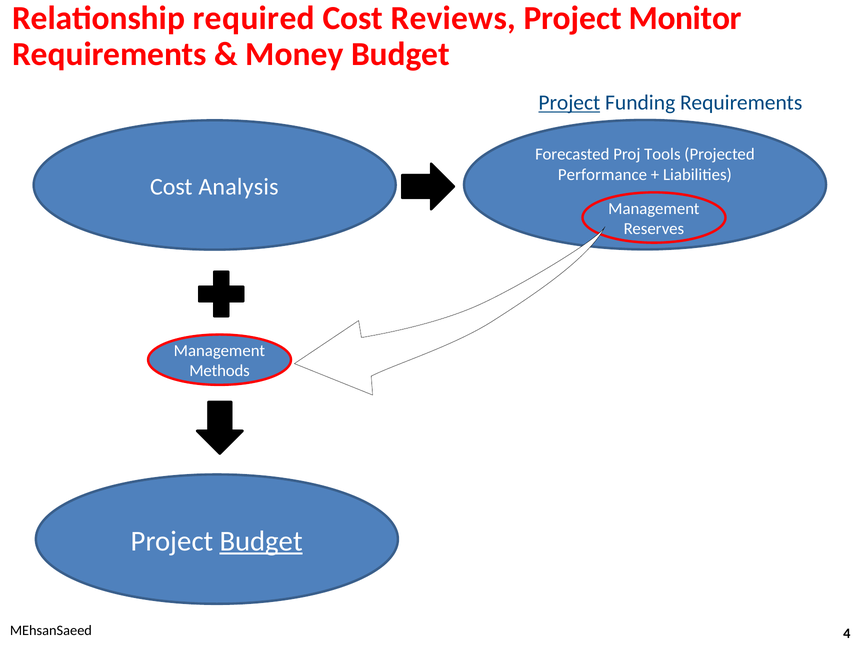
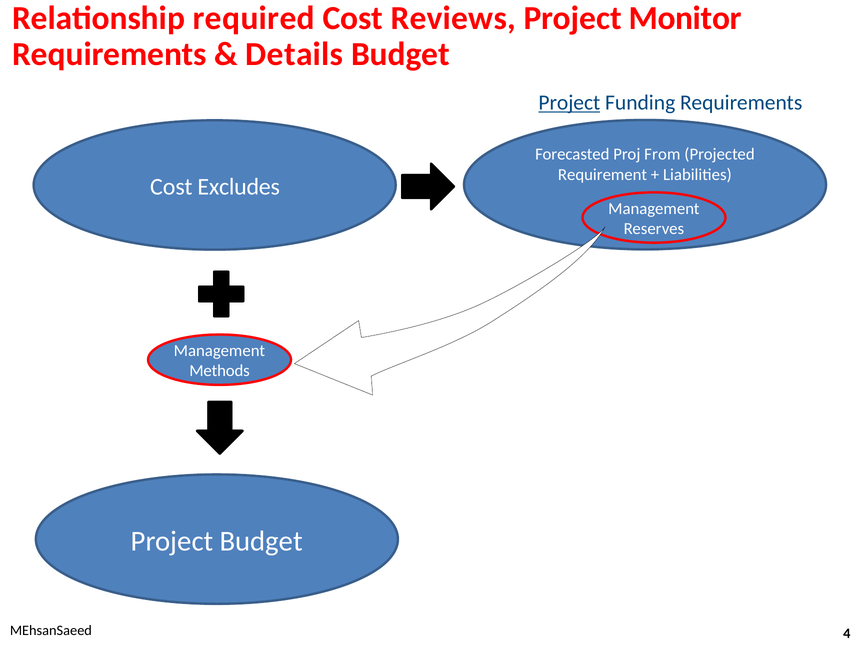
Money: Money -> Details (294, 54)
Tools: Tools -> From (662, 154)
Performance: Performance -> Requirement (603, 174)
Analysis: Analysis -> Excludes (239, 186)
Budget underline: present -> none (261, 541)
